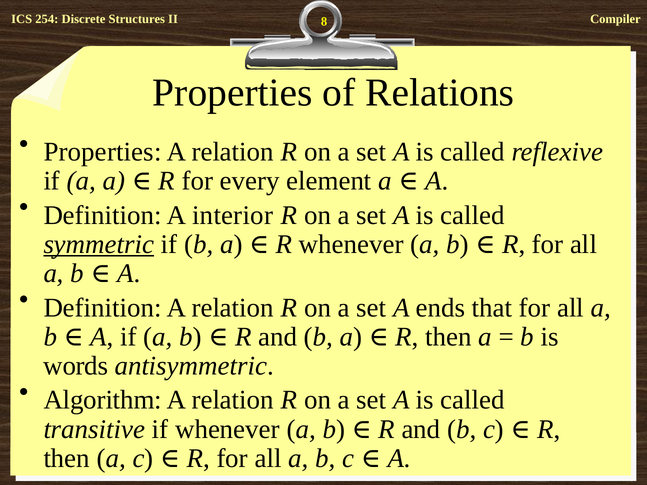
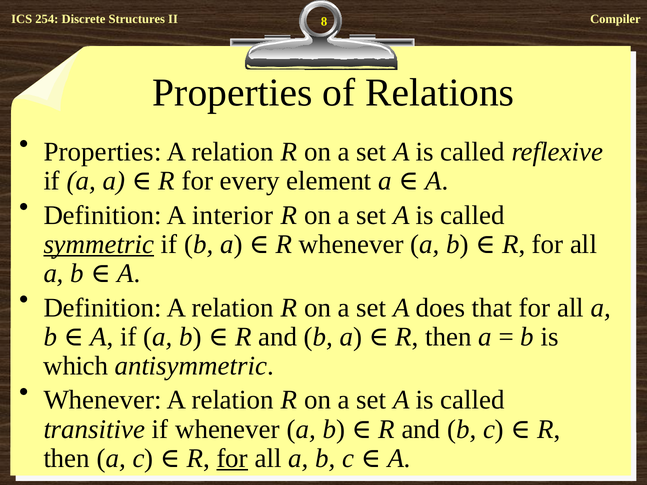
ends: ends -> does (440, 308)
words: words -> which (76, 366)
Algorithm: Algorithm -> Whenever (103, 400)
for underline: none -> present (232, 459)
